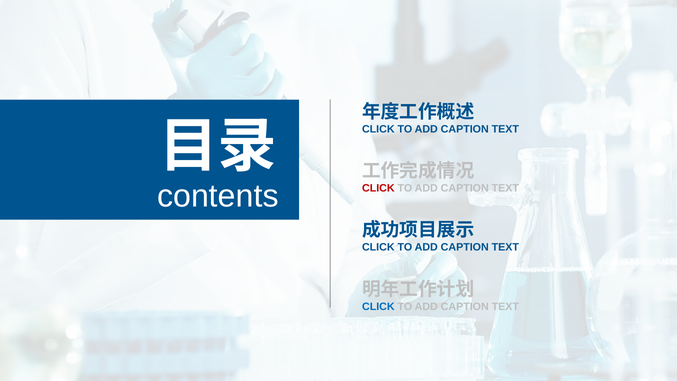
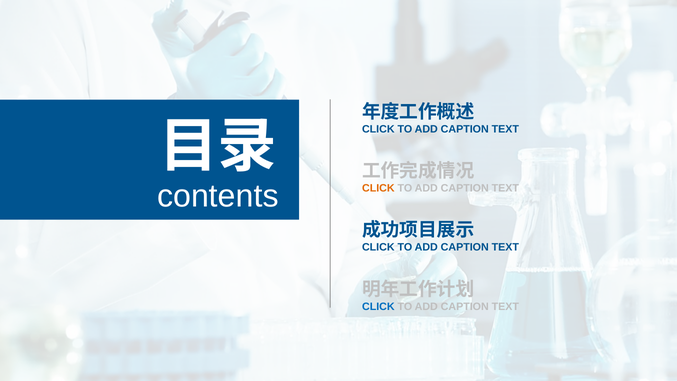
CLICK colour: red -> orange (378, 188)
